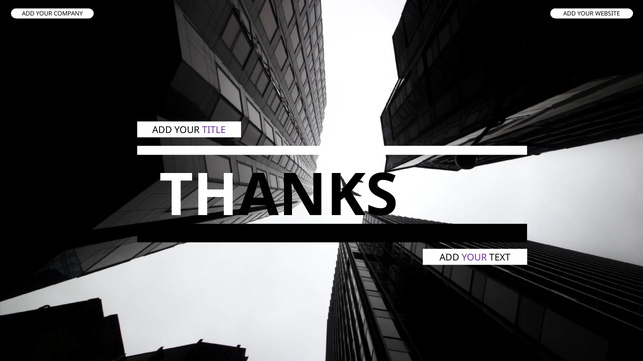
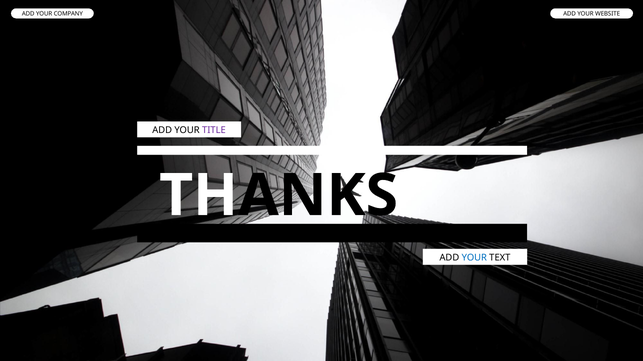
YOUR colour: purple -> blue (474, 258)
